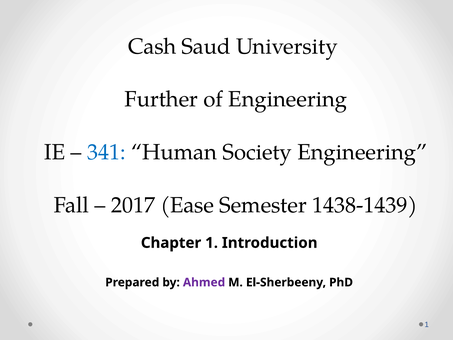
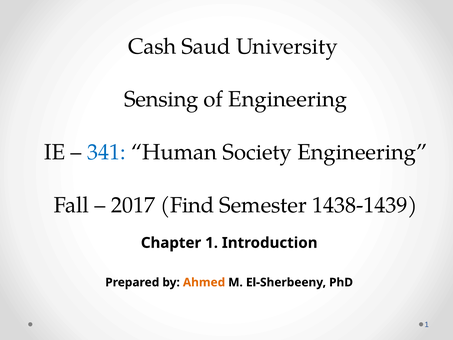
Further: Further -> Sensing (161, 99)
Ease: Ease -> Find (187, 205)
Ahmed colour: purple -> orange (204, 282)
